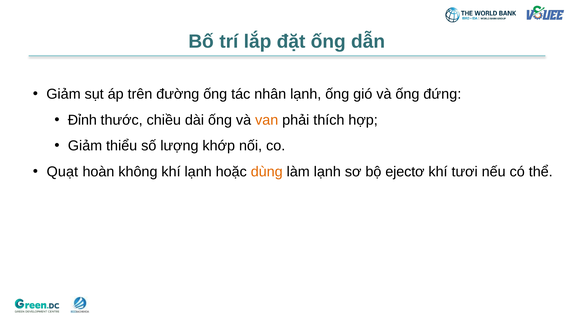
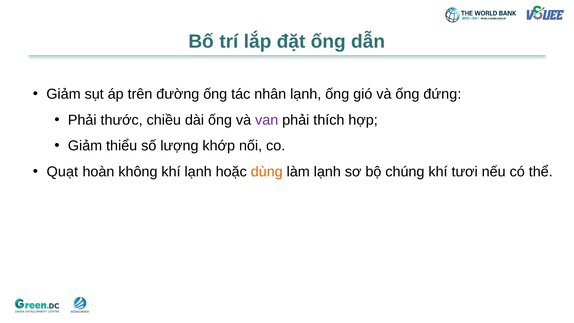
Đỉnh: Đỉnh -> Phải (82, 120)
van colour: orange -> purple (267, 120)
ejectơ: ejectơ -> chúng (405, 172)
